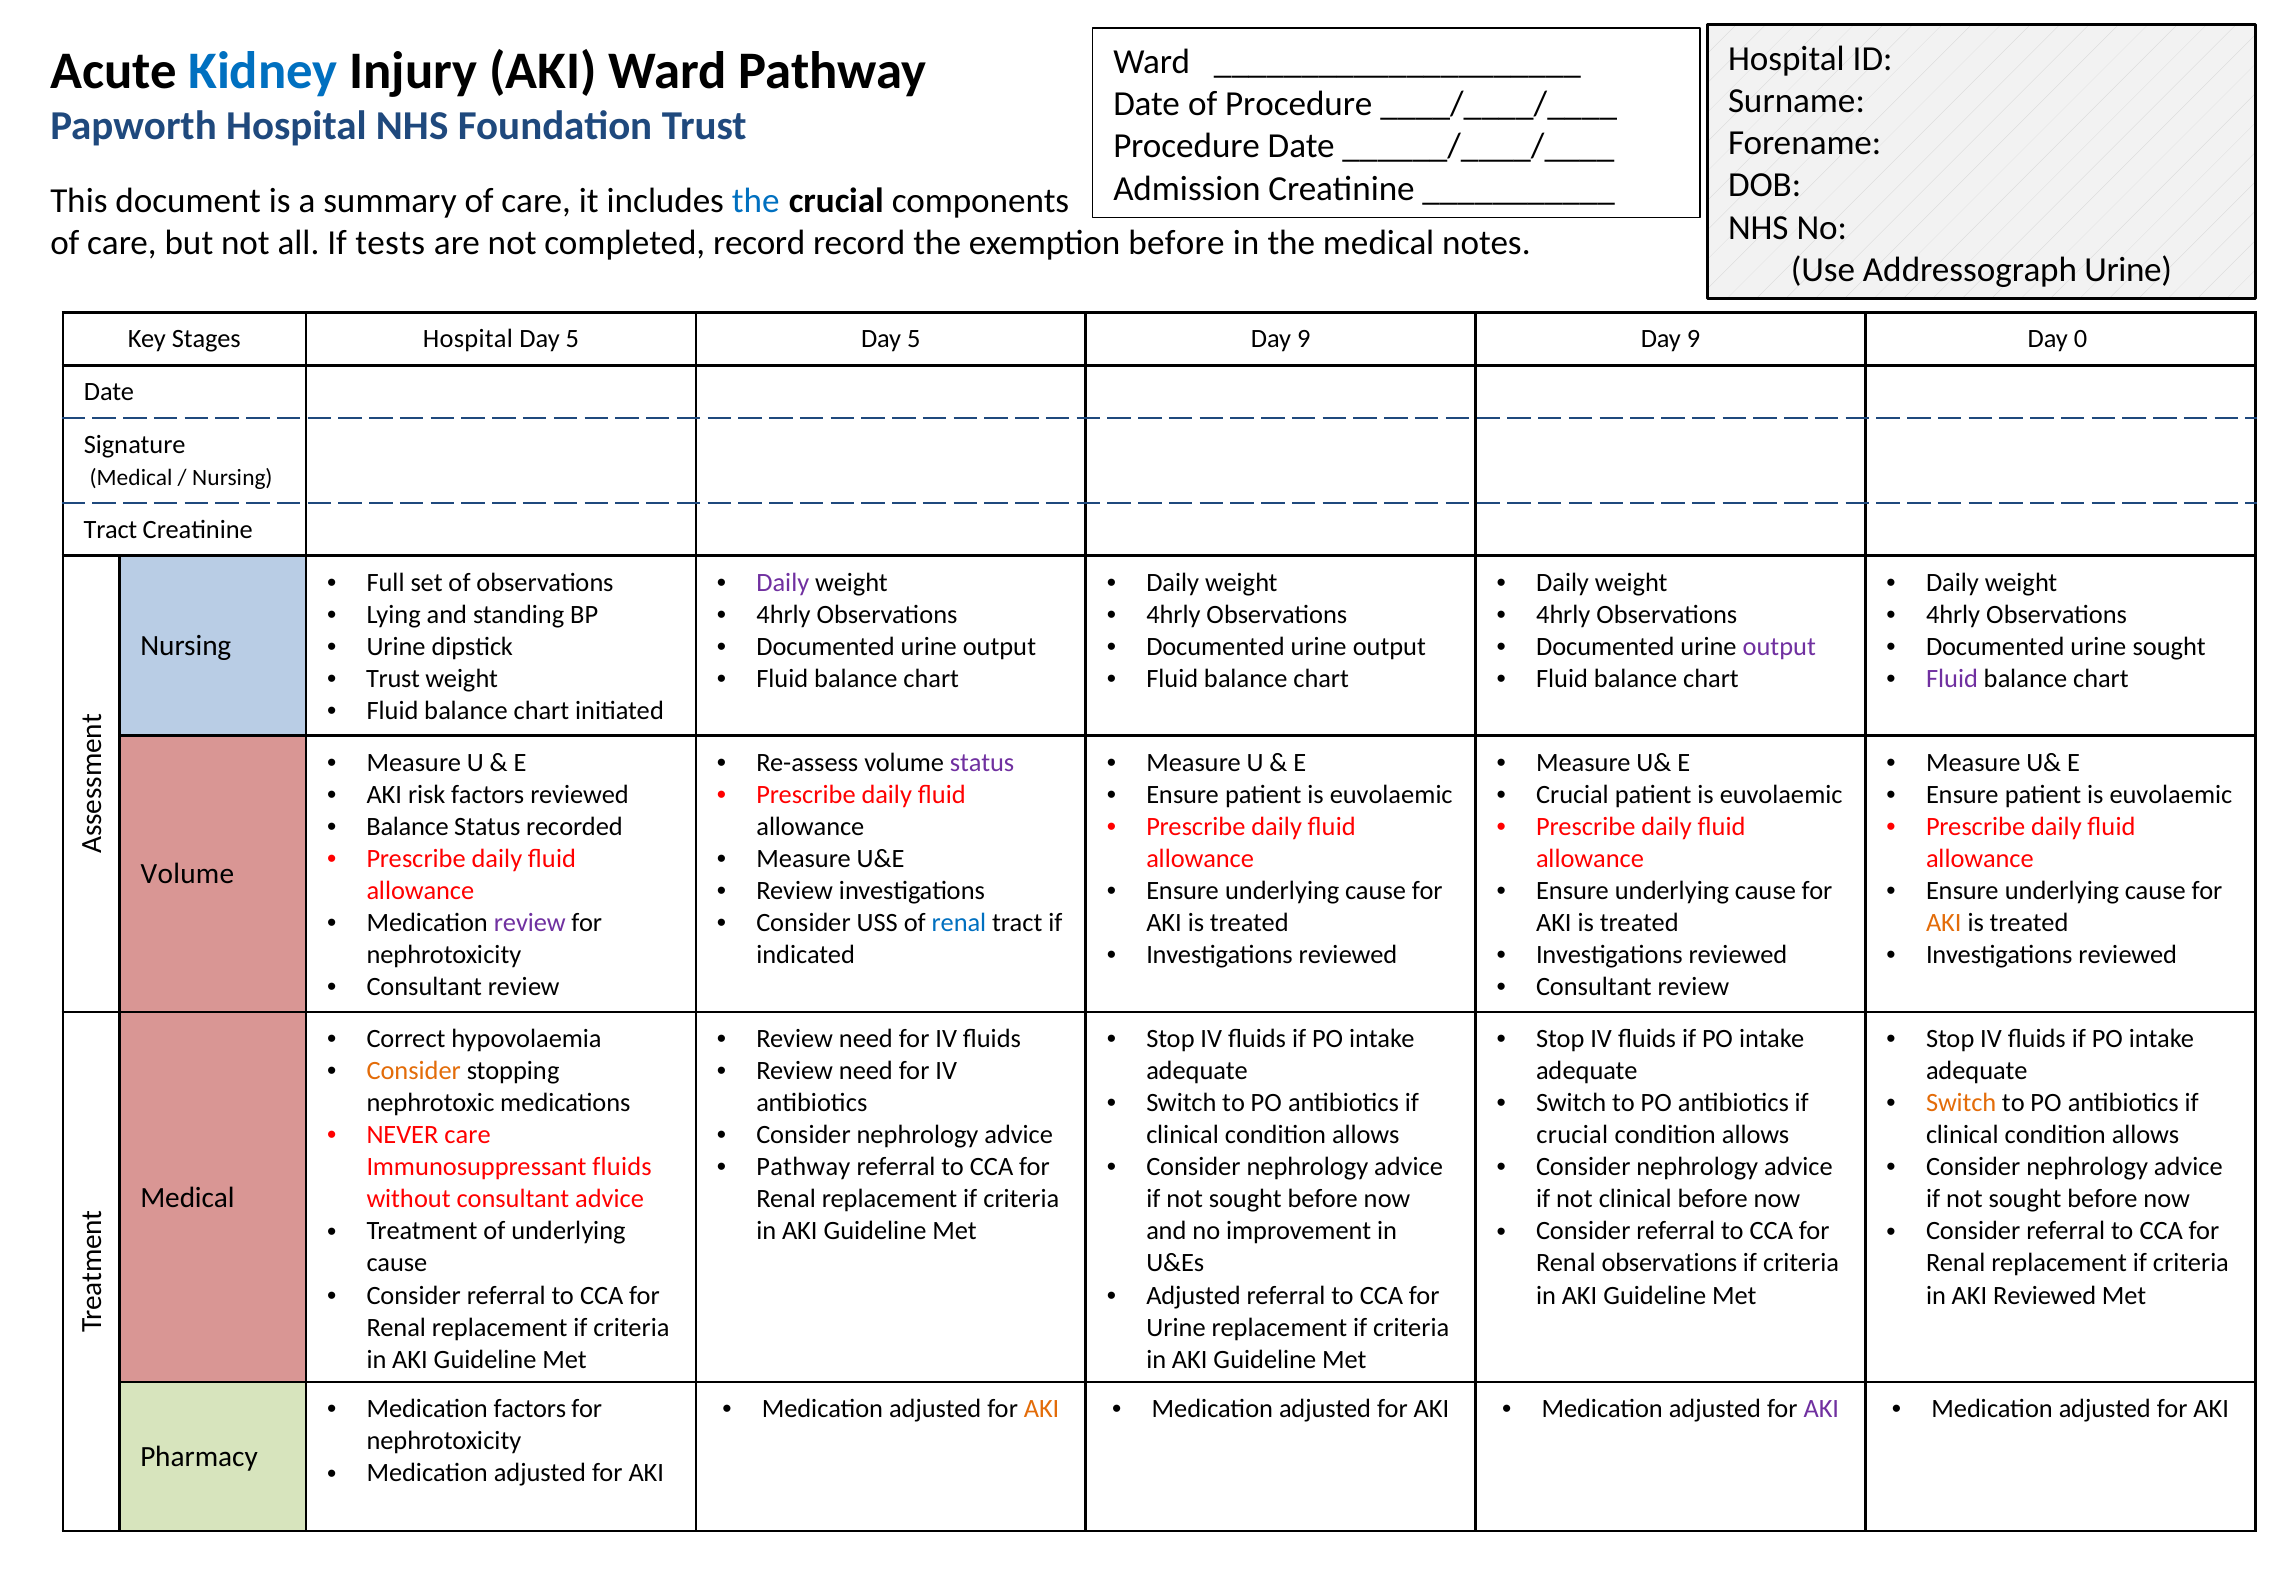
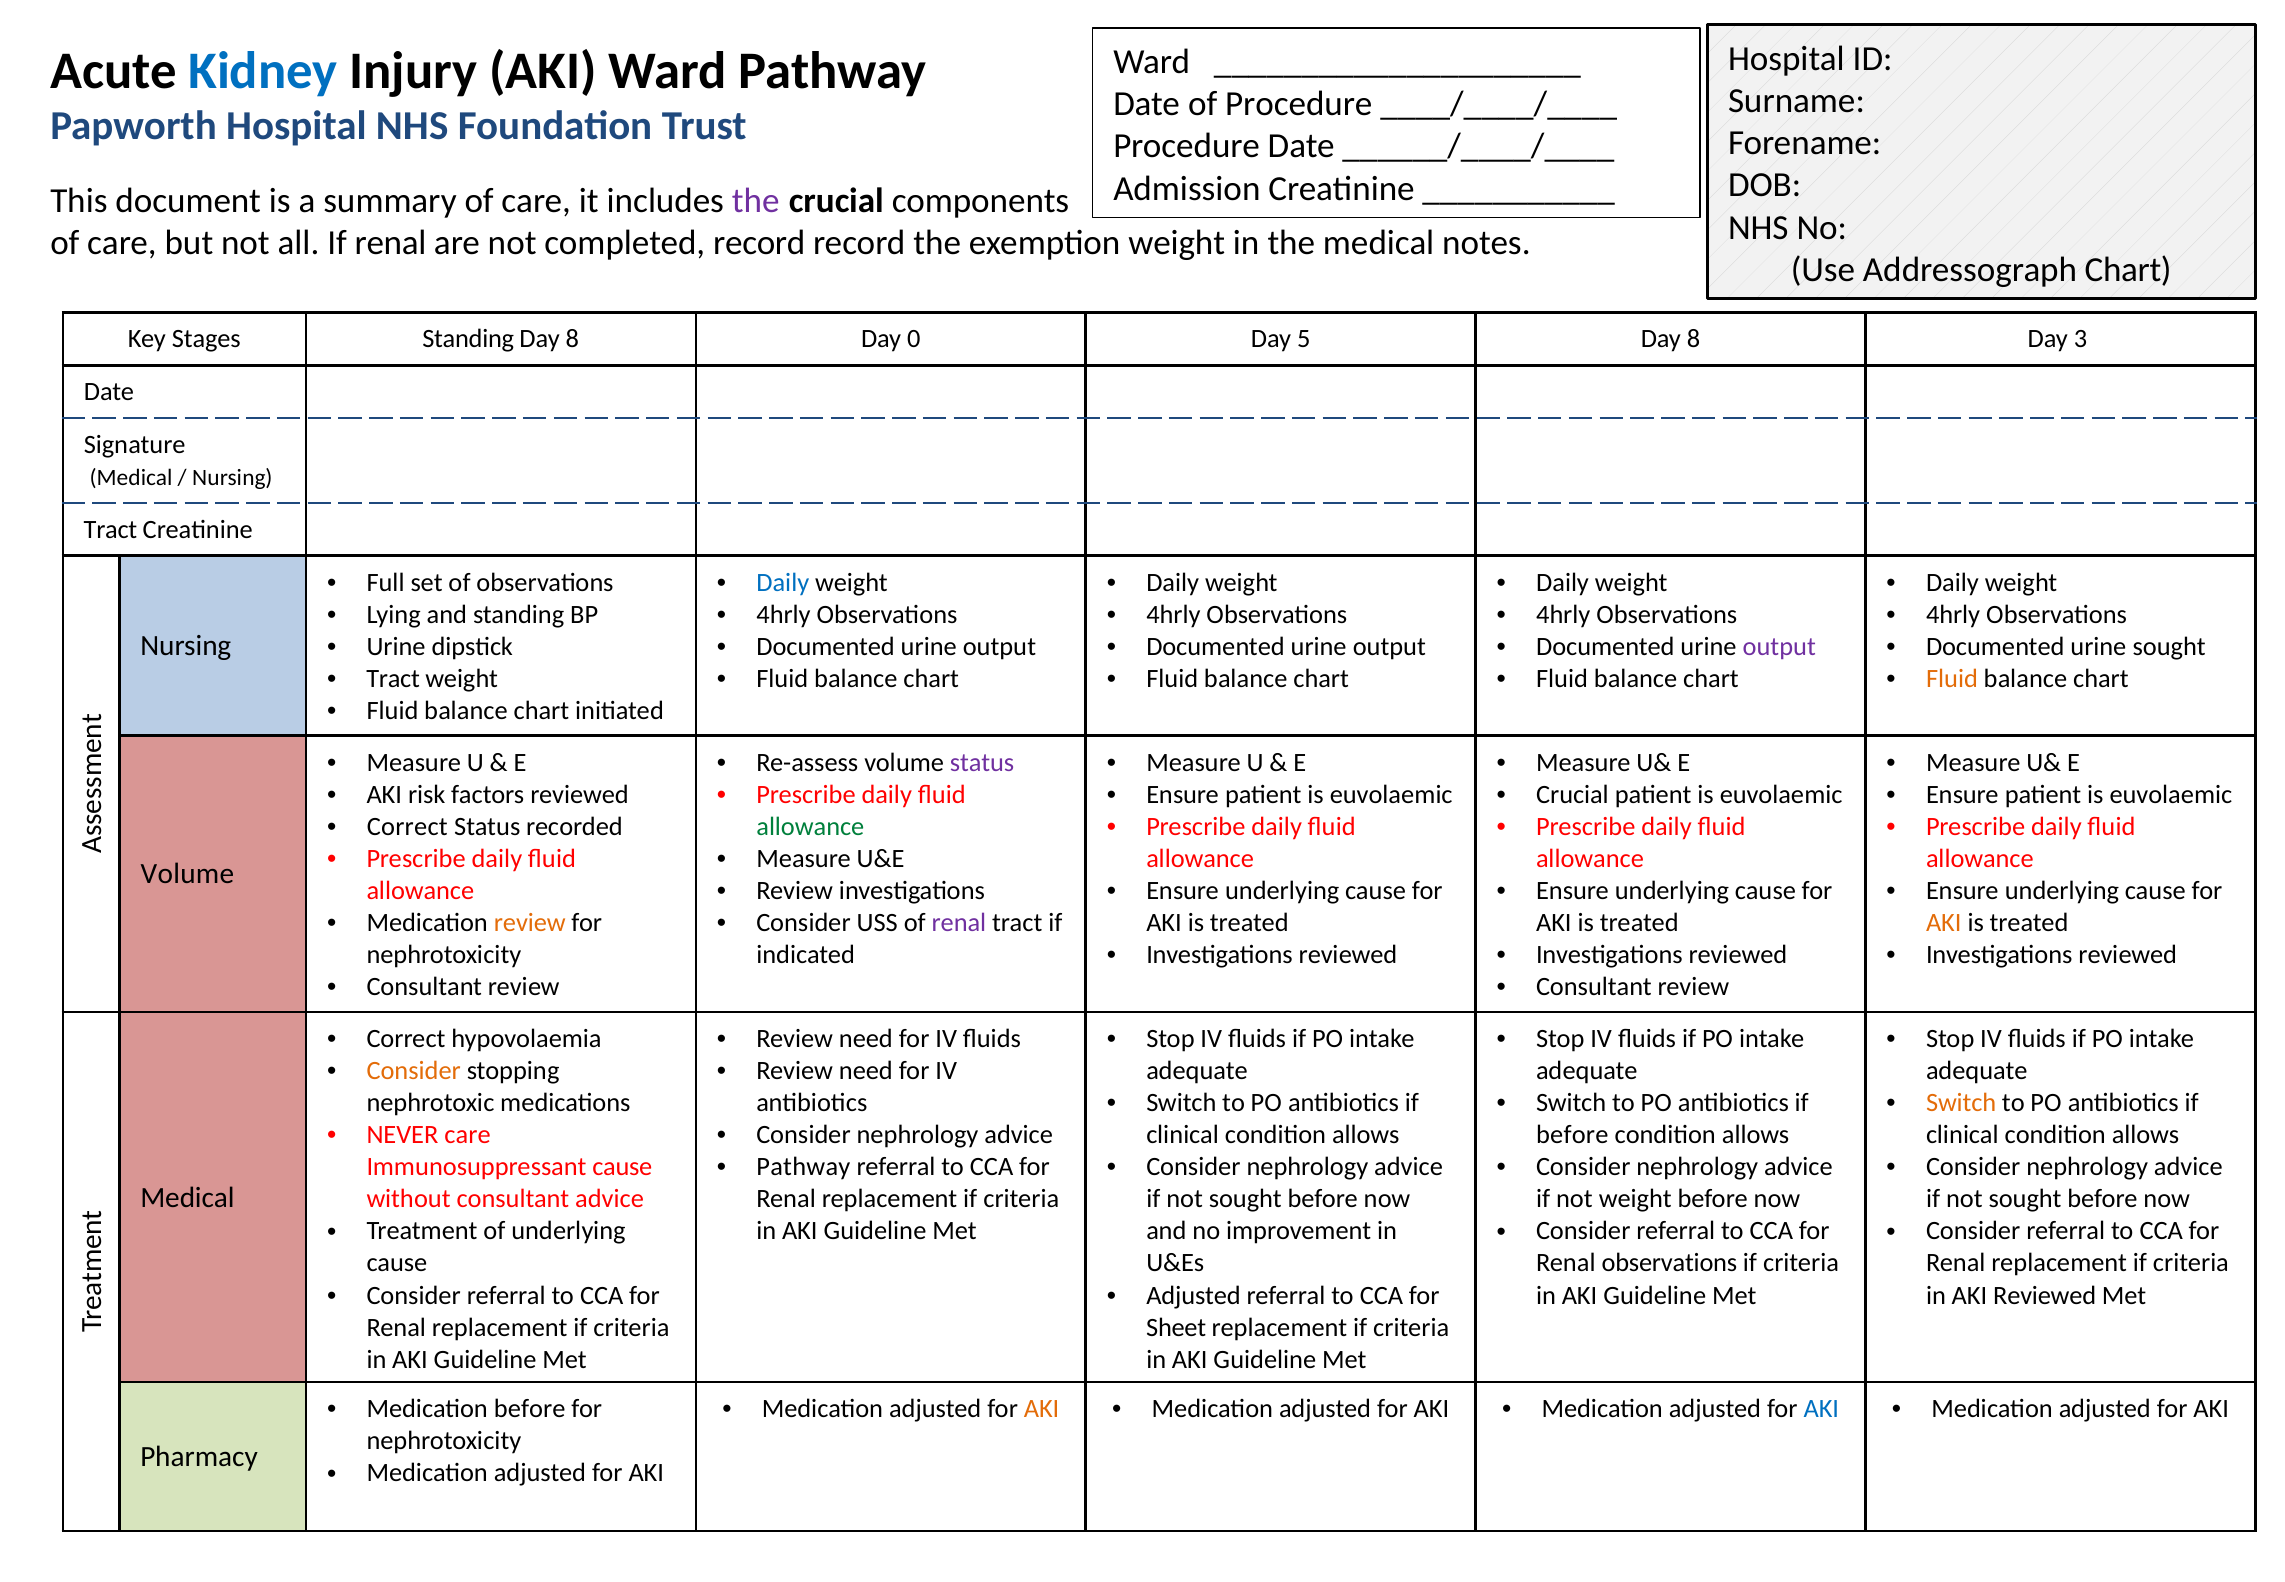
the colour: blue -> purple (756, 200)
If tests: tests -> renal (391, 243)
exemption before: before -> weight (1177, 243)
Addressograph Urine: Urine -> Chart (2128, 270)
Stages Hospital: Hospital -> Standing (468, 339)
5: 5 -> 8 (572, 339)
5: 5 -> 0 (914, 339)
9: 9 -> 5 (1304, 339)
9: 9 -> 8 (1694, 339)
0: 0 -> 3 (2080, 339)
Daily colour: purple -> blue (783, 583)
Trust: Trust -> Tract (393, 679)
Fluid colour: purple -> orange (1952, 679)
Balance: Balance -> Correct (407, 826)
allowance colour: black -> green (810, 826)
review colour: purple -> orange (530, 923)
renal colour: blue -> purple (959, 923)
crucial: crucial -> before (1572, 1135)
Immunosuppressant fluids: fluids -> cause (622, 1167)
not clinical: clinical -> weight (1635, 1199)
Urine: Urine -> Sheet (1176, 1327)
Medication factors: factors -> before (530, 1409)
AKI colour: purple -> blue (1821, 1409)
